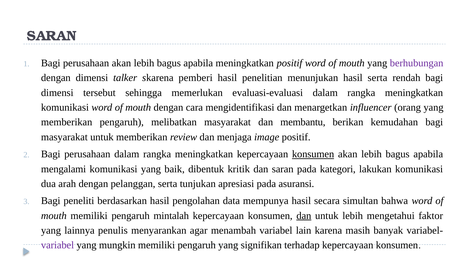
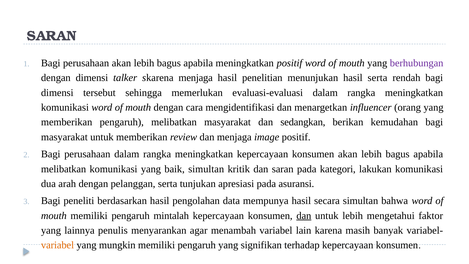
skarena pemberi: pemberi -> menjaga (196, 78)
membantu: membantu -> sedangkan (303, 122)
konsumen underline: present -> none (313, 154)
mengalami: mengalami -> melibatkan (64, 169)
baik dibentuk: dibentuk -> simultan (206, 169)
variabel colour: purple -> orange (58, 245)
